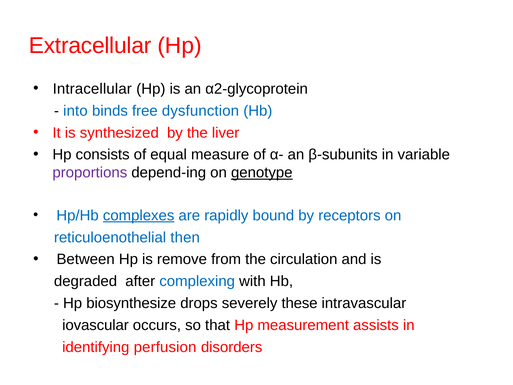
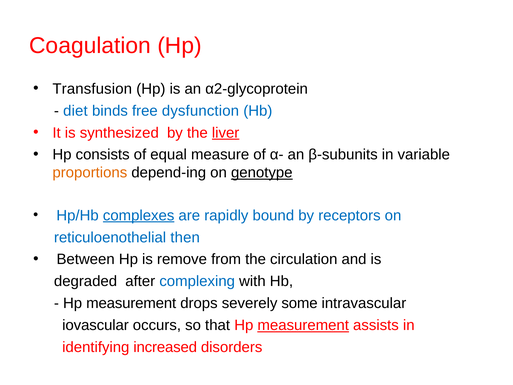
Extracellular: Extracellular -> Coagulation (90, 46)
Intracellular: Intracellular -> Transfusion (92, 89)
into: into -> diet (75, 111)
liver underline: none -> present (226, 133)
proportions colour: purple -> orange (90, 173)
biosynthesize: biosynthesize -> measurement (131, 303)
these: these -> some (300, 303)
measurement underline: none -> present (303, 325)
perfusion: perfusion -> increased (165, 347)
